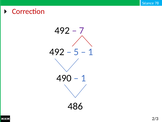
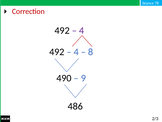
7: 7 -> 4 (82, 30)
5: 5 -> 4 (76, 52)
1: 1 -> 8 (91, 52)
1: 1 -> 9 (83, 78)
